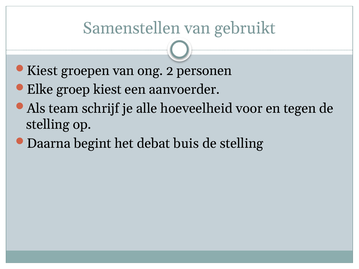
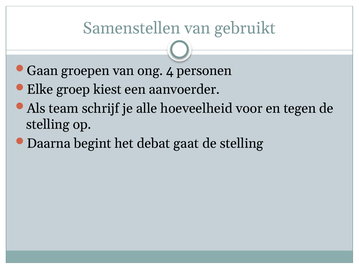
Kiest: Kiest -> Gaan (42, 71)
2: 2 -> 4 (170, 71)
buis: buis -> gaat (186, 144)
